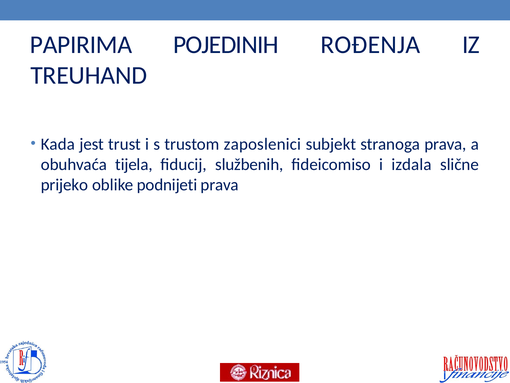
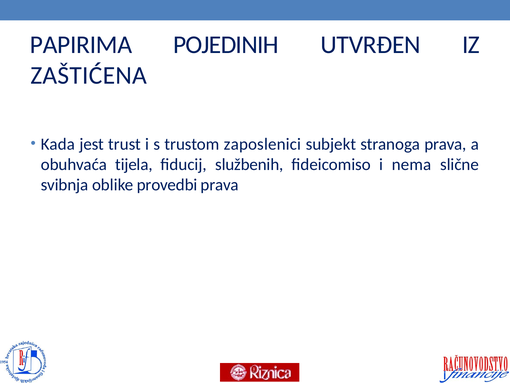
ROĐENJA: ROĐENJA -> UTVRĐEN (371, 45)
TREUHAND: TREUHAND -> ZAŠTIĆENA (89, 75)
izdala: izdala -> nema (412, 164)
prijeko: prijeko -> svibnja (65, 185)
podnijeti: podnijeti -> provedbi (167, 185)
